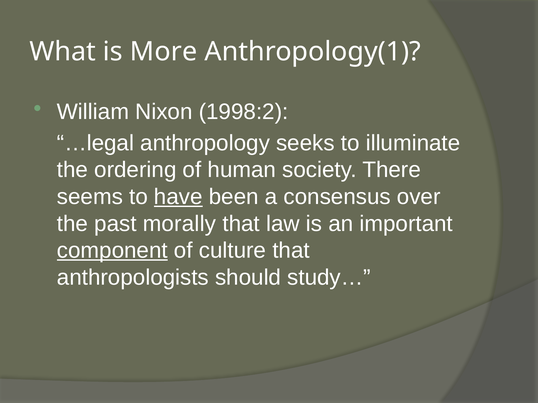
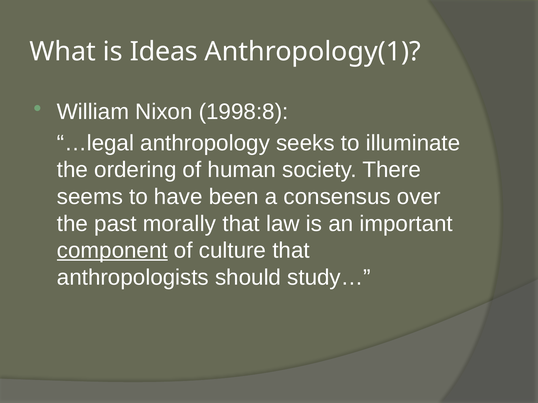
More: More -> Ideas (164, 52)
1998:2: 1998:2 -> 1998:8 (244, 112)
have underline: present -> none (178, 197)
